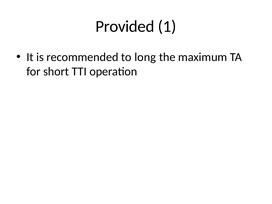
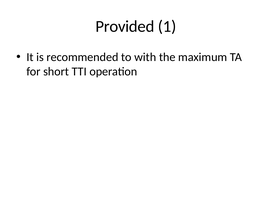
long: long -> with (145, 57)
